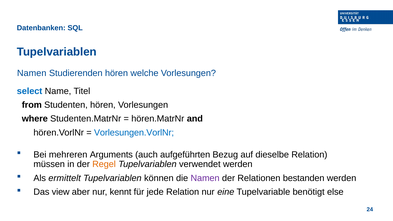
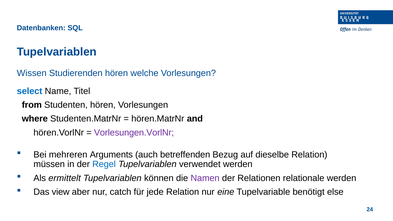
Namen: Namen -> Wissen (32, 73)
Vorlesungen.VorlNr colour: blue -> purple (134, 133)
aufgeführten: aufgeführten -> betreffenden (185, 155)
Regel colour: orange -> blue (104, 164)
bestanden: bestanden -> relationale (304, 178)
kennt: kennt -> catch (121, 192)
